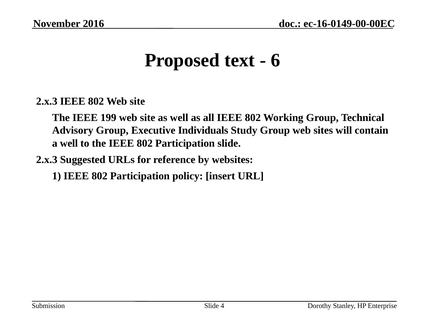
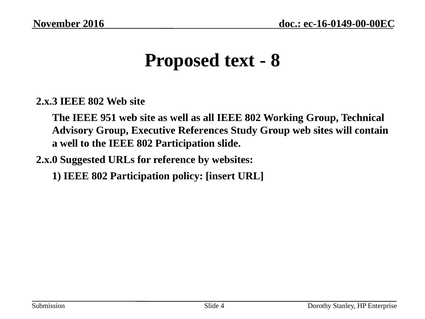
6: 6 -> 8 (275, 60)
199: 199 -> 951 (108, 118)
Individuals: Individuals -> References (203, 130)
2.x.3: 2.x.3 -> 2.x.0 (47, 159)
